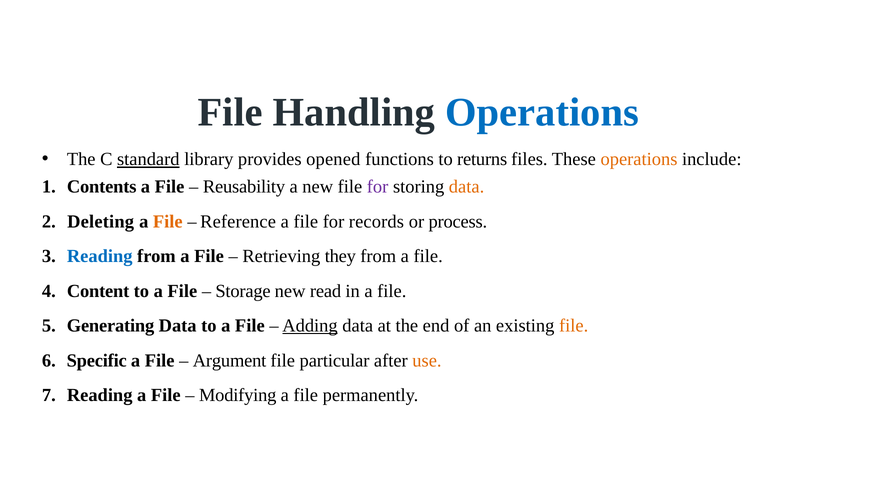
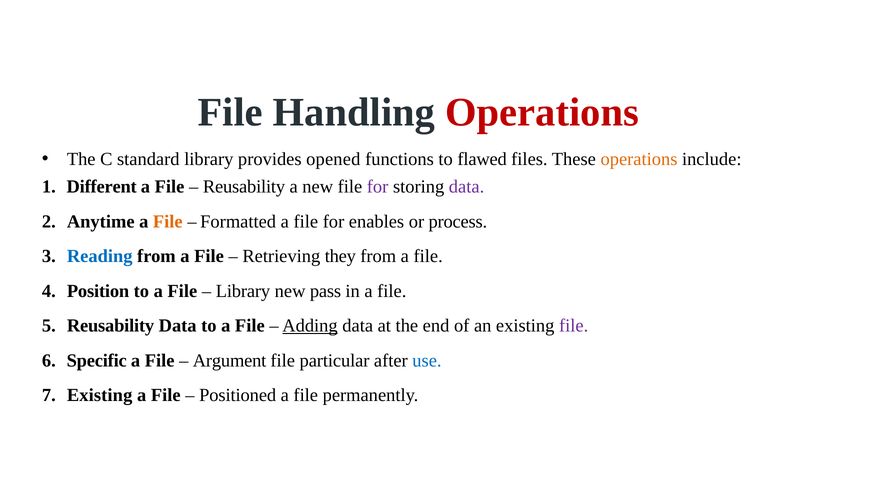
Operations colour: blue -> red (542, 112)
standard underline: present -> none (148, 159)
returns: returns -> flawed (482, 159)
Contents: Contents -> Different (102, 187)
data colour: orange -> purple (467, 187)
Deleting: Deleting -> Anytime (101, 221)
Reference: Reference -> Formatted (238, 221)
records: records -> enables (377, 221)
Content: Content -> Position (98, 291)
Storage: Storage -> Library (243, 291)
read: read -> pass (326, 291)
Generating: Generating -> Reusability (111, 326)
file colour: orange -> purple (574, 326)
use colour: orange -> blue (427, 360)
Reading: Reading -> Existing (100, 395)
Modifying: Modifying -> Positioned (238, 395)
